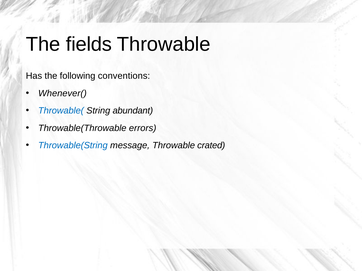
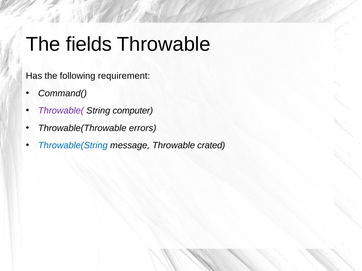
conventions: conventions -> requirement (124, 76)
Whenever(: Whenever( -> Command( (62, 94)
Throwable( colour: blue -> purple (61, 111)
abundant: abundant -> computer (133, 111)
